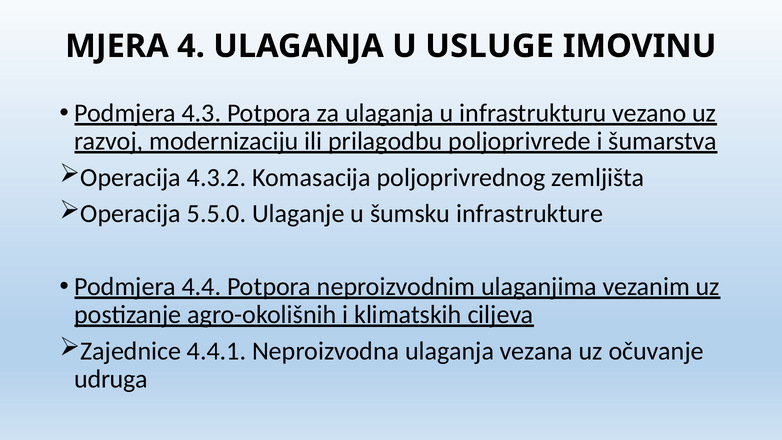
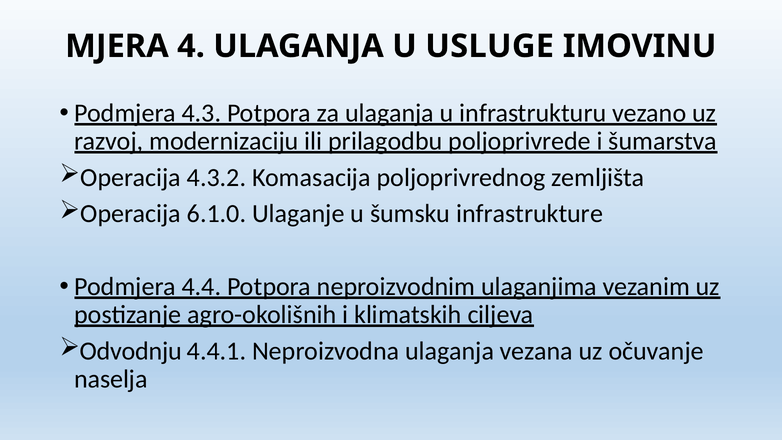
5.5.0: 5.5.0 -> 6.1.0 (217, 214)
Zajednice: Zajednice -> Odvodnju (131, 351)
udruga: udruga -> naselja (111, 379)
